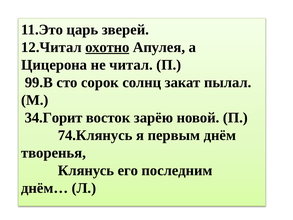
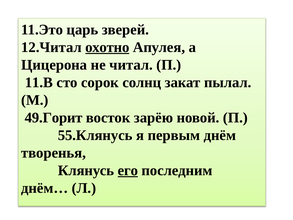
99.В: 99.В -> 11.В (39, 82)
34.Горит: 34.Горит -> 49.Горит (54, 117)
74.Клянусь: 74.Клянусь -> 55.Клянусь (95, 135)
его underline: none -> present (128, 170)
